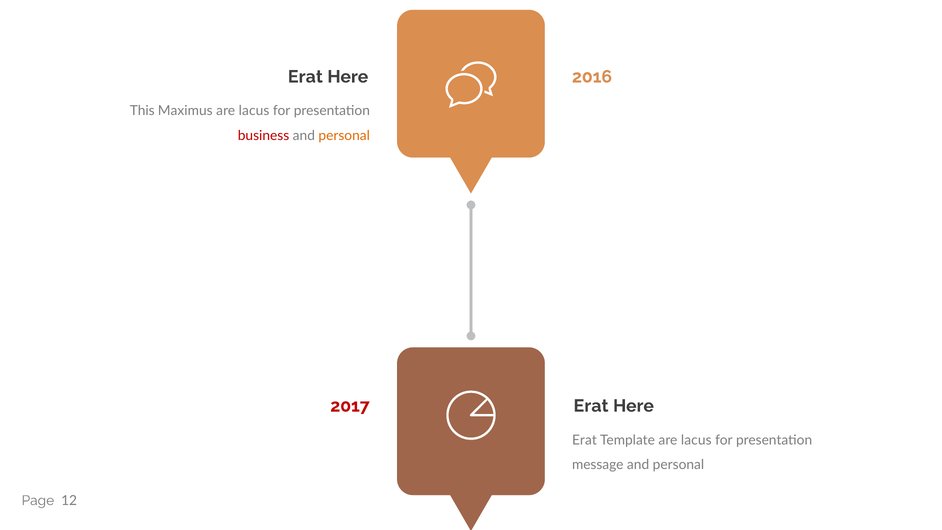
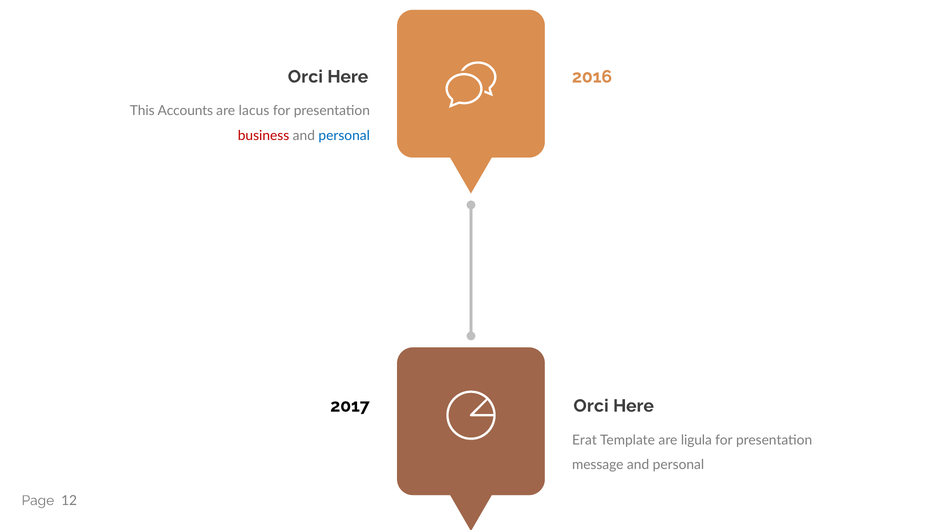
Erat: Erat -> Orci (305, 77)
Maximus: Maximus -> Accounts (185, 111)
personal colour: orange -> blue (344, 136)
2017 colour: red -> black (350, 406)
Erat: Erat -> Orci (591, 406)
Template are lacus: lacus -> ligula (696, 440)
